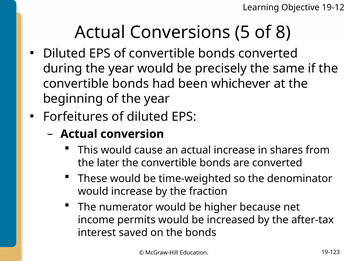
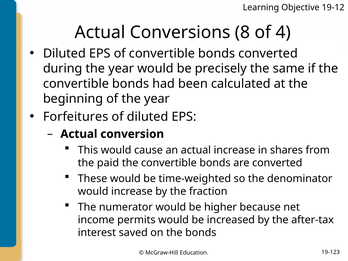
5: 5 -> 8 (243, 32)
8: 8 -> 4 (283, 32)
whichever: whichever -> calculated (241, 84)
later: later -> paid (108, 163)
